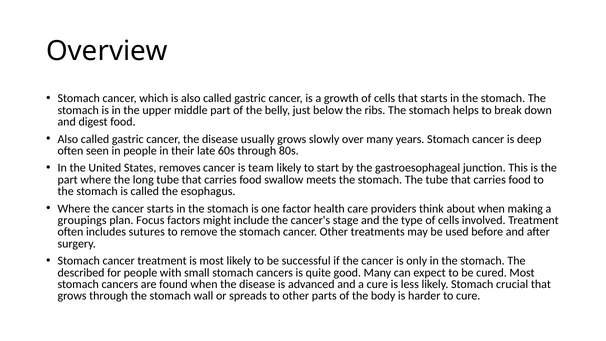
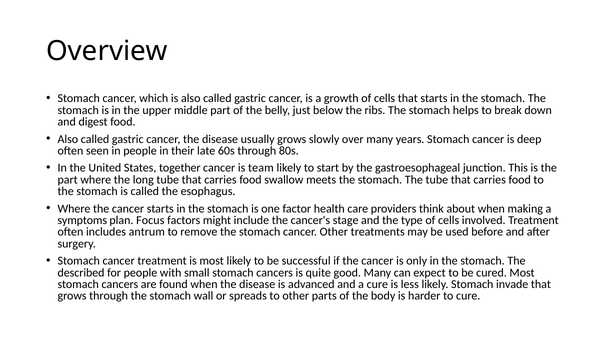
removes: removes -> together (180, 168)
groupings: groupings -> symptoms (82, 220)
sutures: sutures -> antrum (147, 232)
crucial: crucial -> invade (512, 284)
